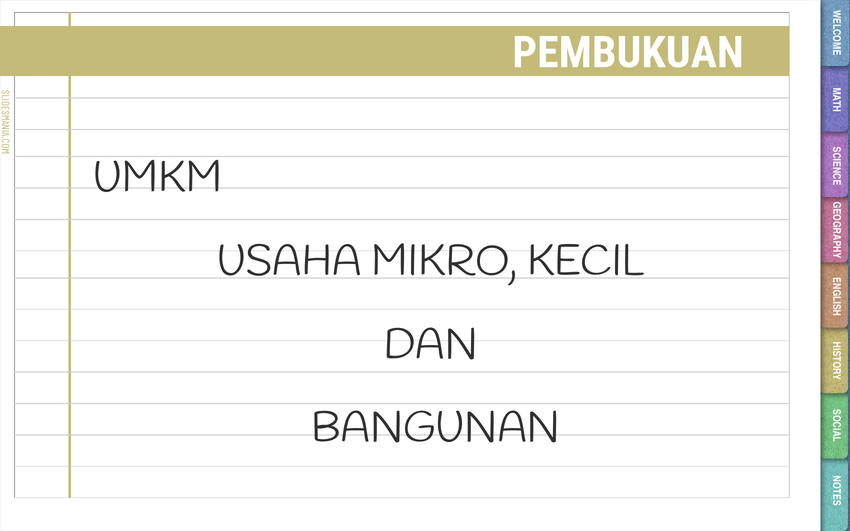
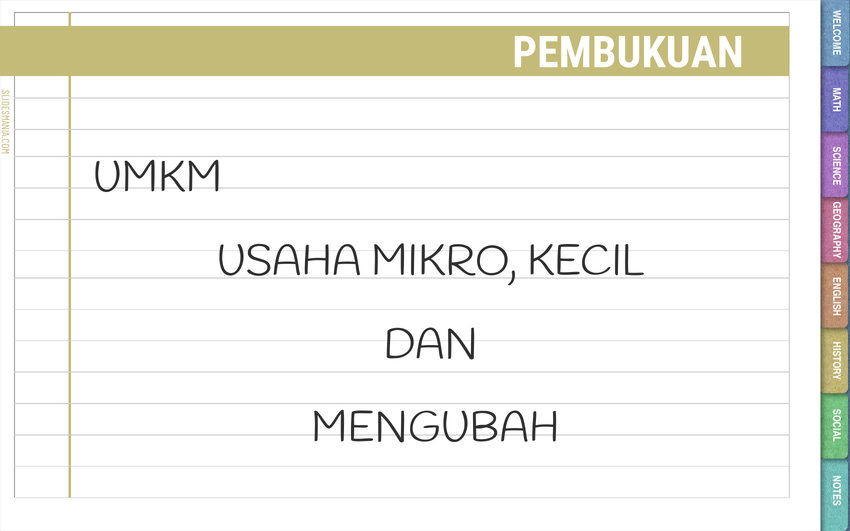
BANGUNAN: BANGUNAN -> MENGUBAH (436, 428)
